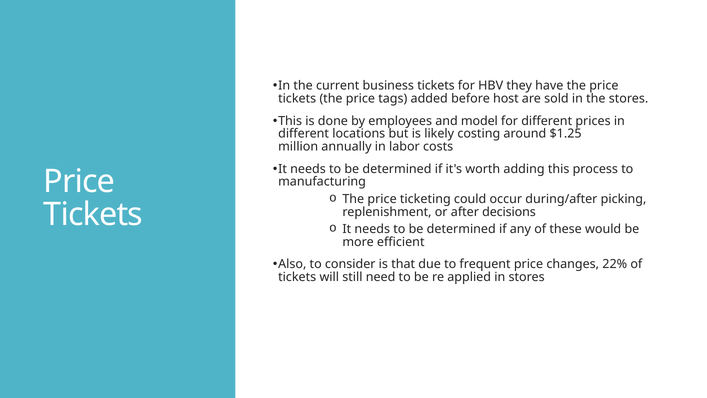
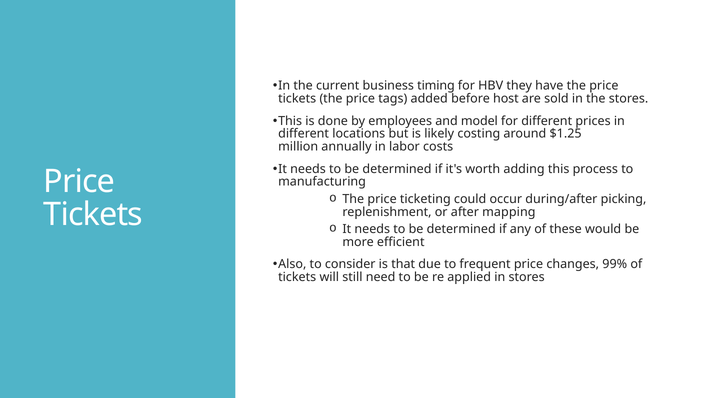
business tickets: tickets -> timing (436, 86)
decisions: decisions -> mapping (509, 212)
22%: 22% -> 99% (615, 264)
